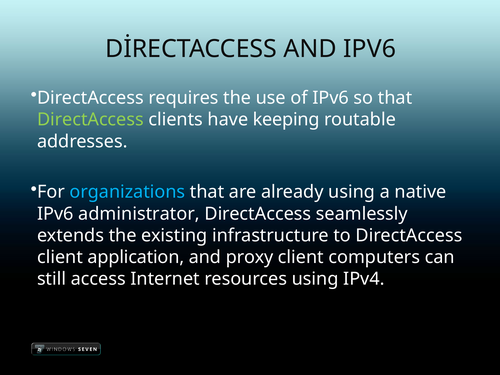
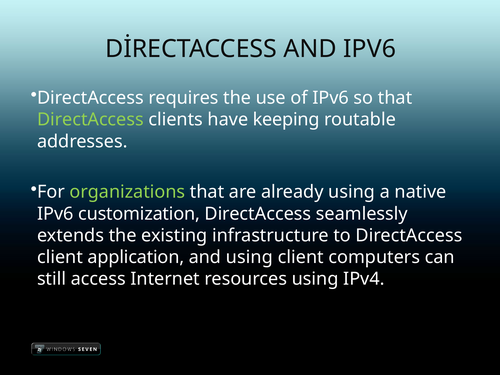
organizations colour: light blue -> light green (127, 192)
administrator: administrator -> customization (139, 214)
and proxy: proxy -> using (249, 257)
